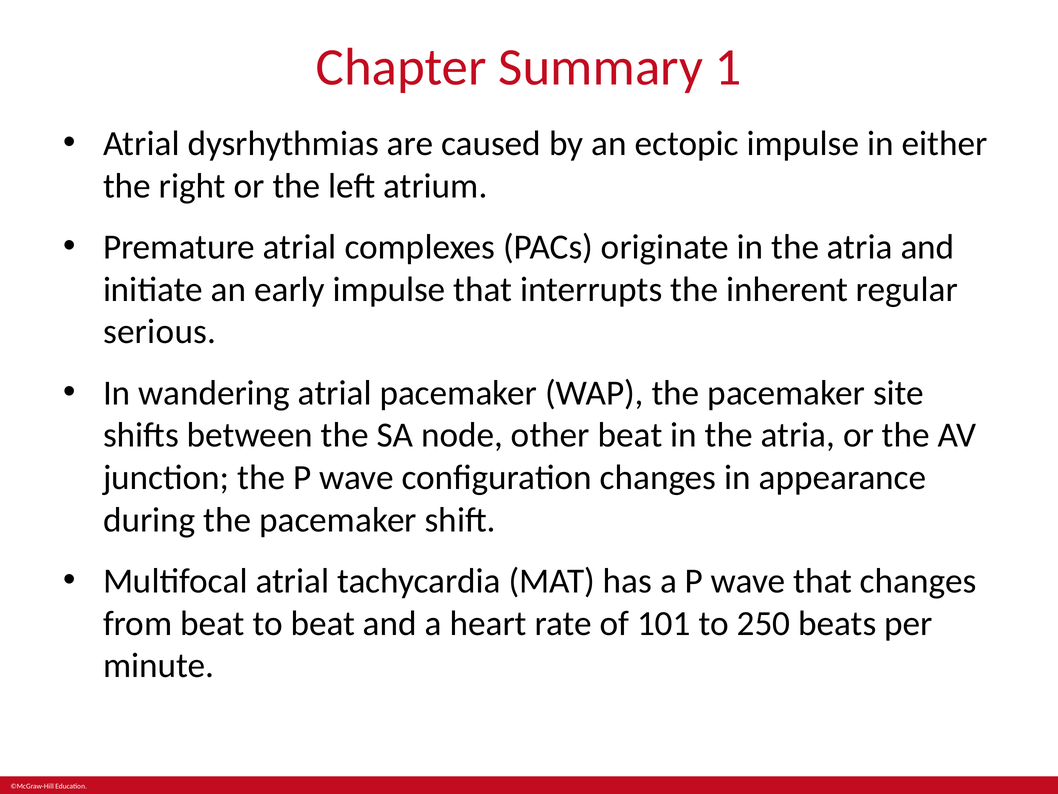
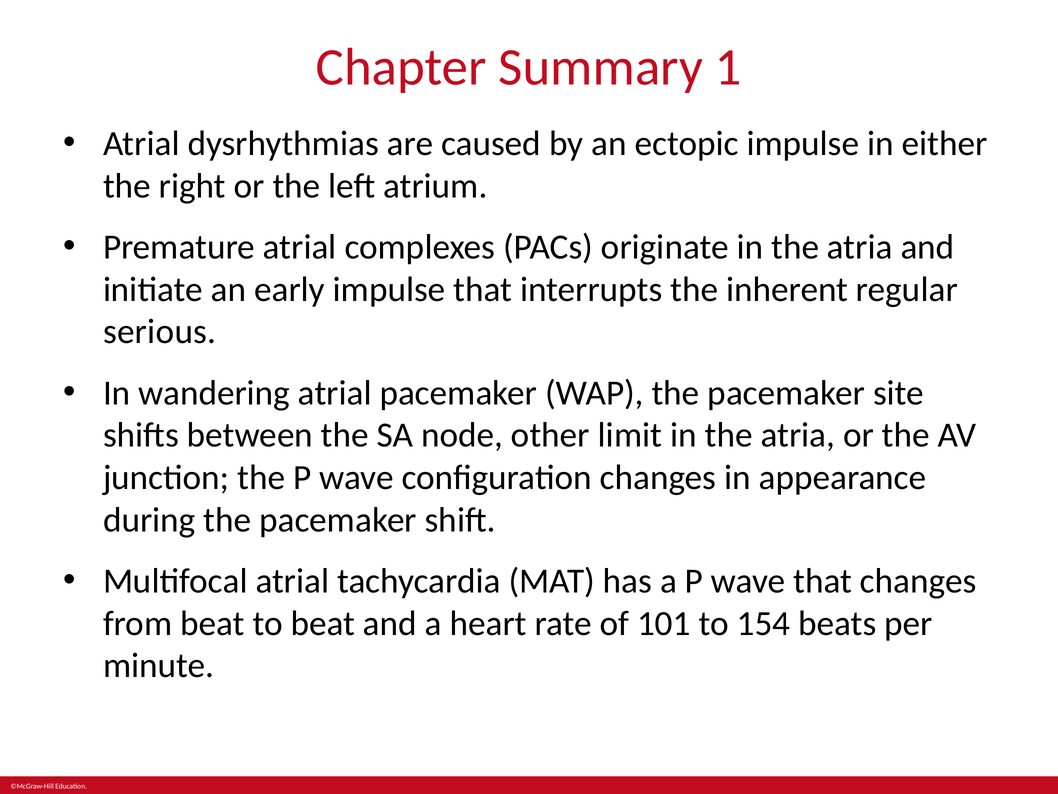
other beat: beat -> limit (630, 435)
250: 250 -> 154 (763, 623)
